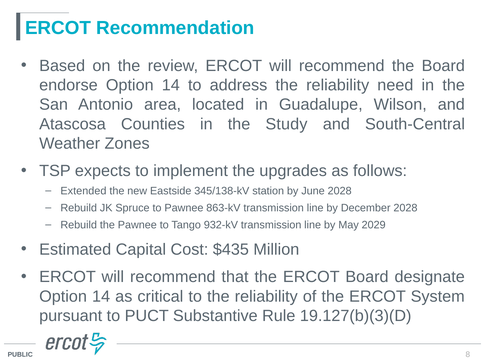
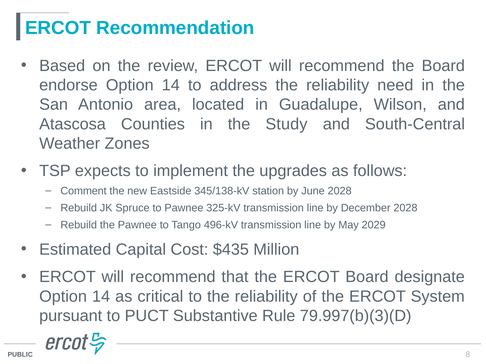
Extended: Extended -> Comment (84, 191)
863-kV: 863-kV -> 325-kV (223, 208)
932-kV: 932-kV -> 496-kV (221, 225)
19.127(b)(3)(D: 19.127(b)(3)(D -> 79.997(b)(3)(D (356, 316)
